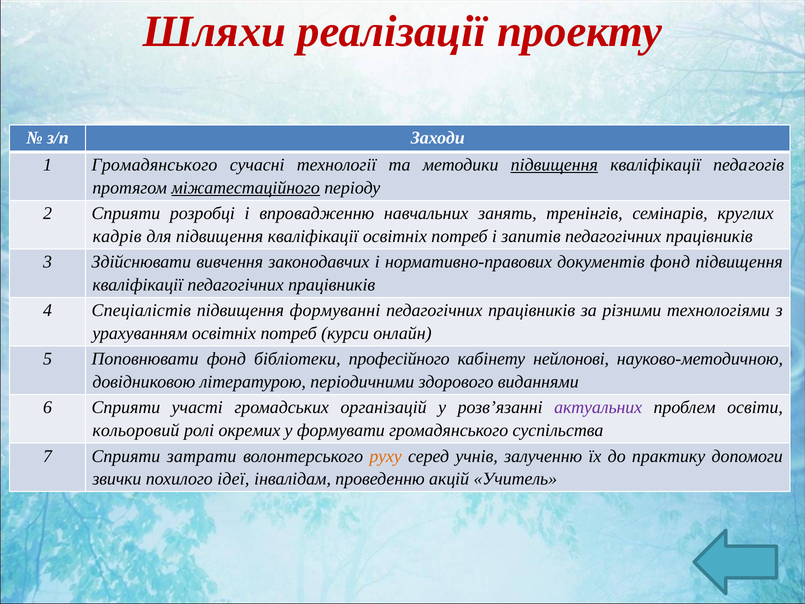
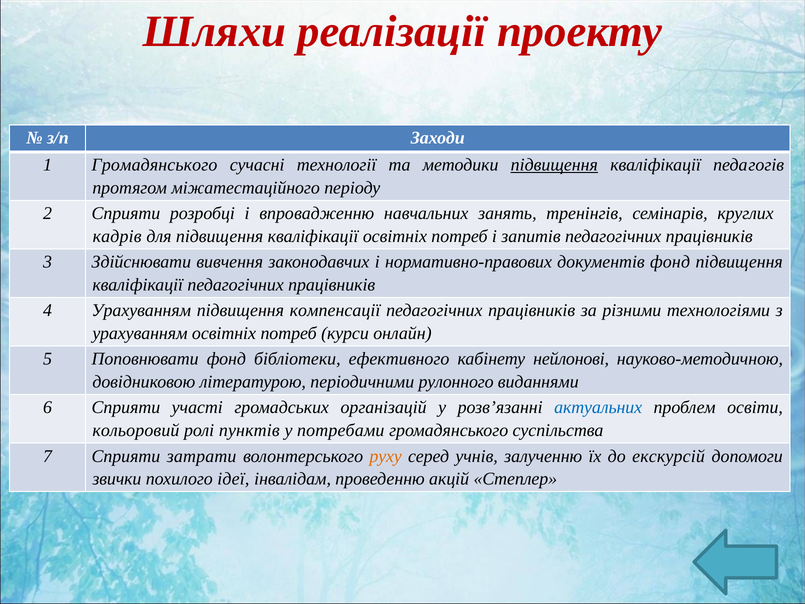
міжатестаційного underline: present -> none (246, 188)
4 Спеціалістів: Спеціалістів -> Урахуванням (141, 310)
формуванні: формуванні -> компенсації (335, 310)
професійного: професійного -> ефективного (399, 359)
здорового: здорового -> рулонного (456, 382)
актуальних colour: purple -> blue (598, 407)
окремих: окремих -> пунктів (249, 430)
формувати: формувати -> потребами (341, 430)
практику: практику -> екскурсій (669, 456)
Учитель: Учитель -> Степлер (515, 479)
